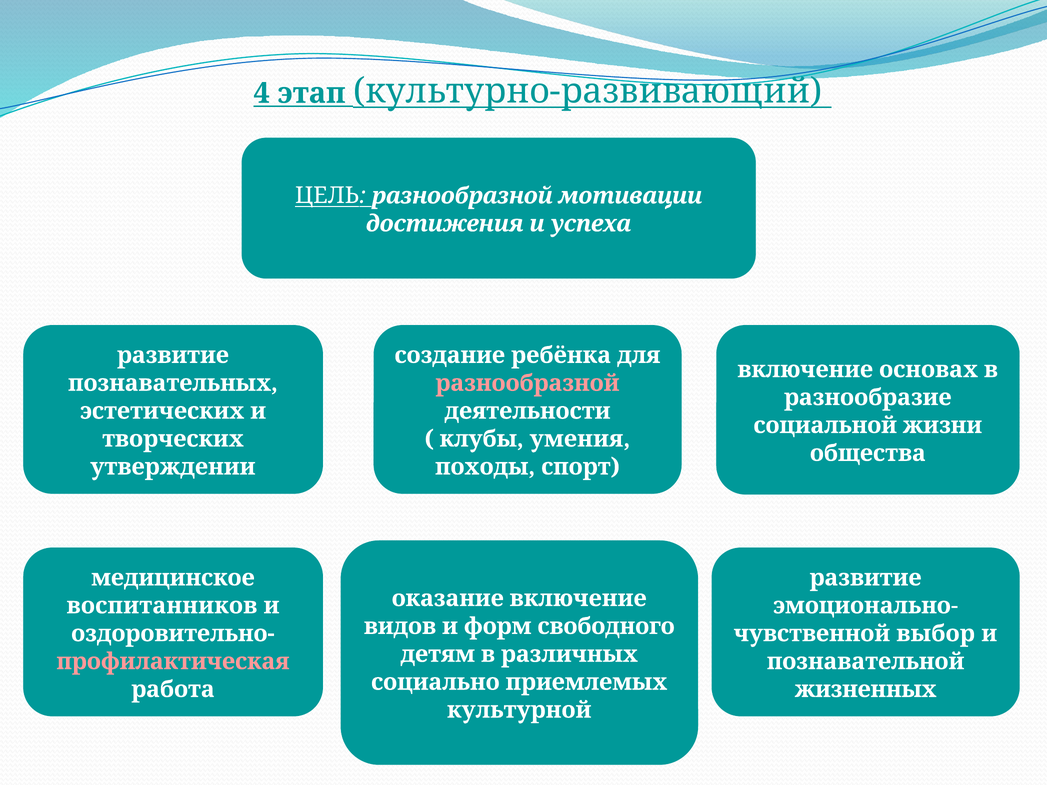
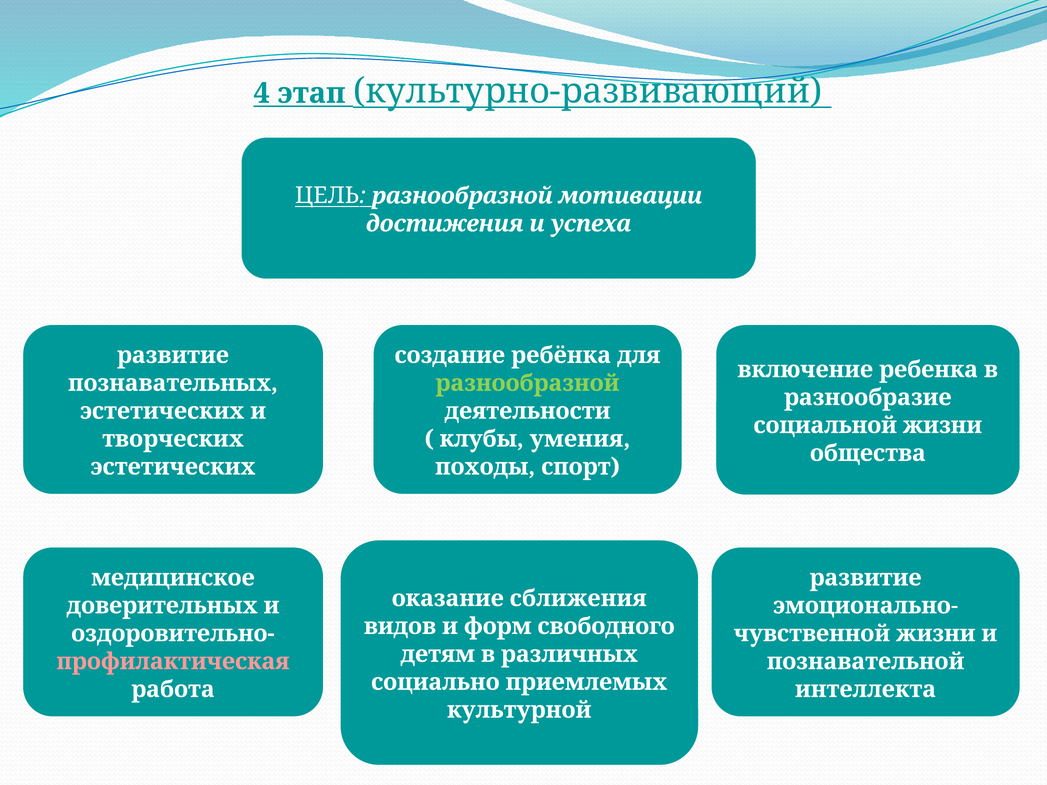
основах: основах -> ребенка (929, 370)
разнообразной colour: pink -> light green (527, 383)
утверждении: утверждении -> эстетических (173, 467)
оказание включение: включение -> сближения (578, 599)
воспитанников: воспитанников -> доверительных (162, 606)
выбор: выбор -> жизни (936, 634)
жизненных: жизненных -> интеллекта (866, 690)
